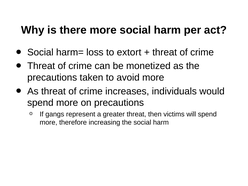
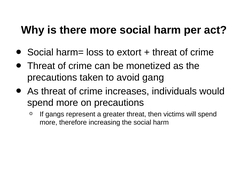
avoid more: more -> gang (153, 78)
